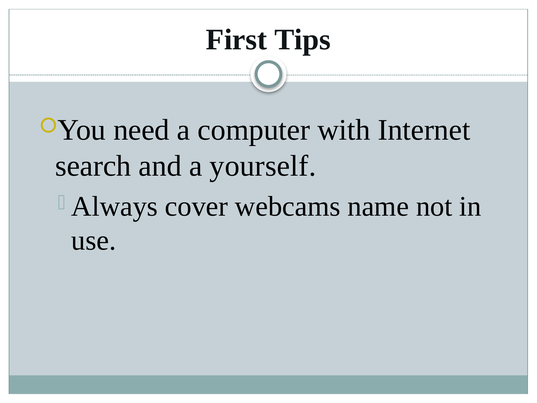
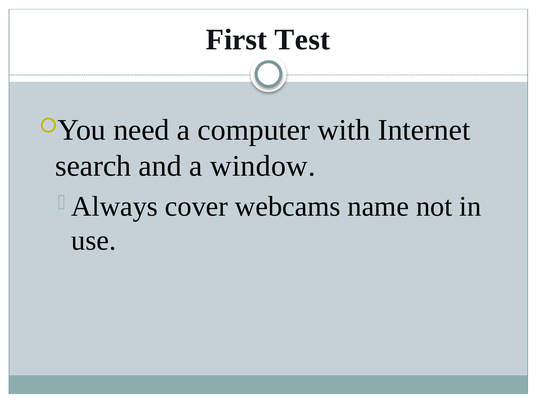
Tips: Tips -> Test (302, 40)
yourself: yourself -> window (263, 166)
